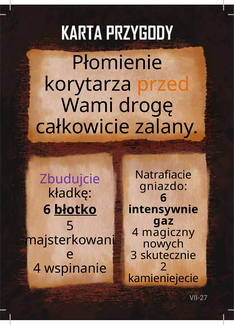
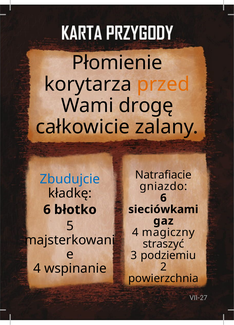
Zbudujcie colour: purple -> blue (70, 179)
błotko underline: present -> none (75, 210)
intensywnie: intensywnie -> sieciówkami (163, 210)
nowych: nowych -> straszyć (163, 244)
skutecznie: skutecznie -> podziemiu (168, 256)
kamieniejecie: kamieniejecie -> powierzchnia (163, 279)
